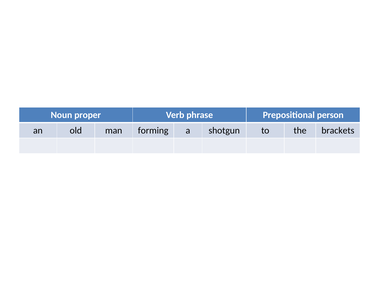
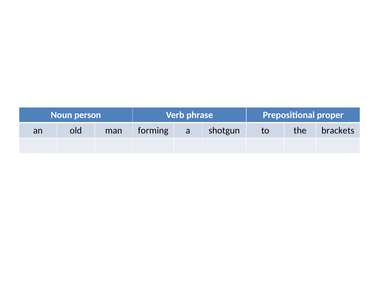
proper: proper -> person (88, 115)
person: person -> proper (330, 115)
